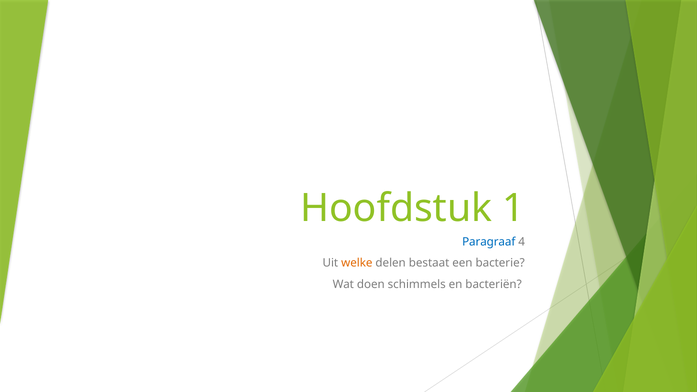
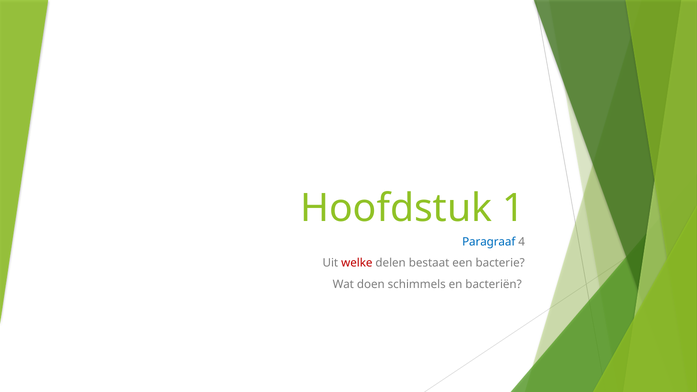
welke colour: orange -> red (357, 263)
